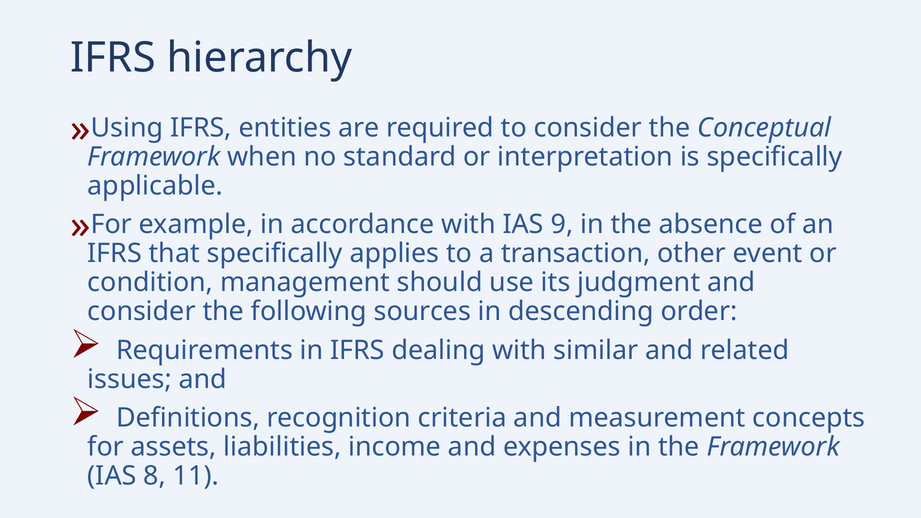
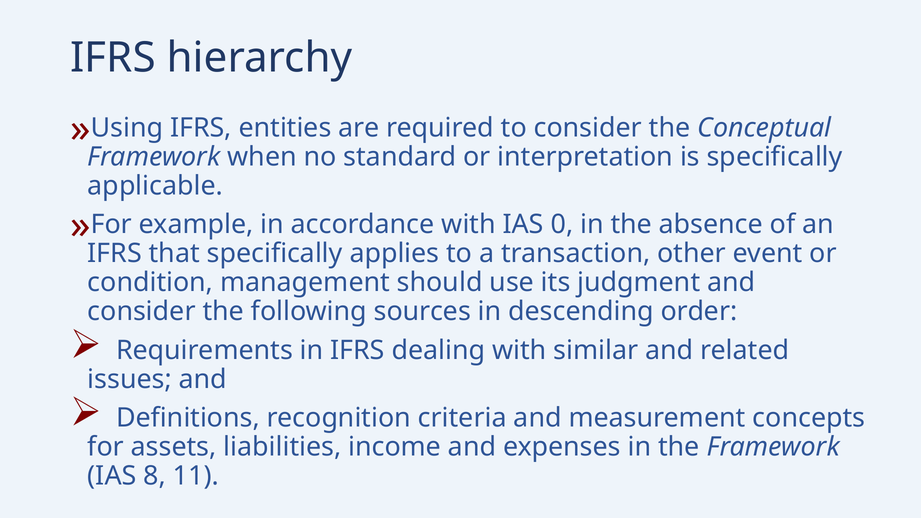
9: 9 -> 0 (562, 225)
